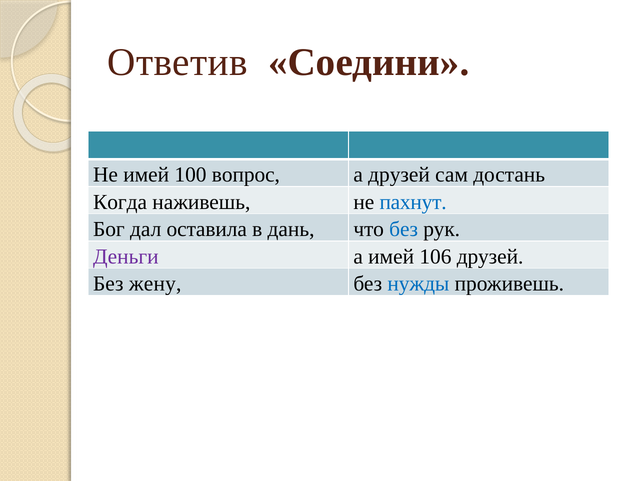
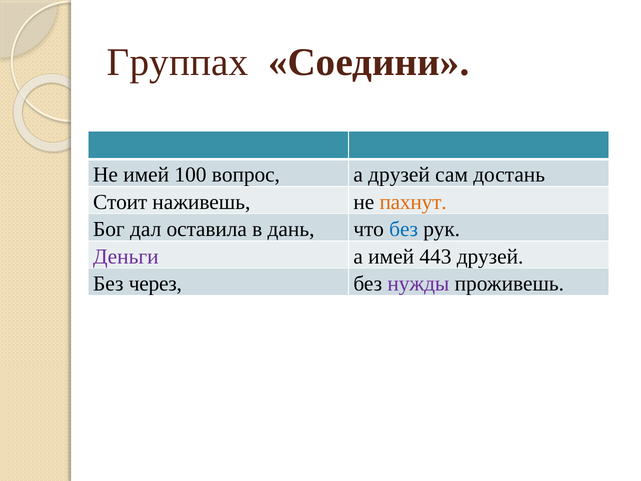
Ответив: Ответив -> Группах (178, 62)
Когда: Когда -> Стоит (120, 202)
пахнут colour: blue -> orange (413, 202)
106: 106 -> 443 (435, 256)
жену: жену -> через (155, 284)
нужды colour: blue -> purple (418, 284)
